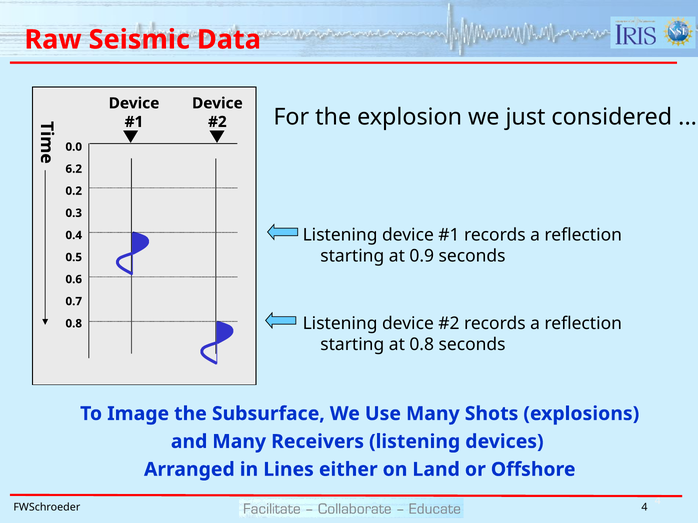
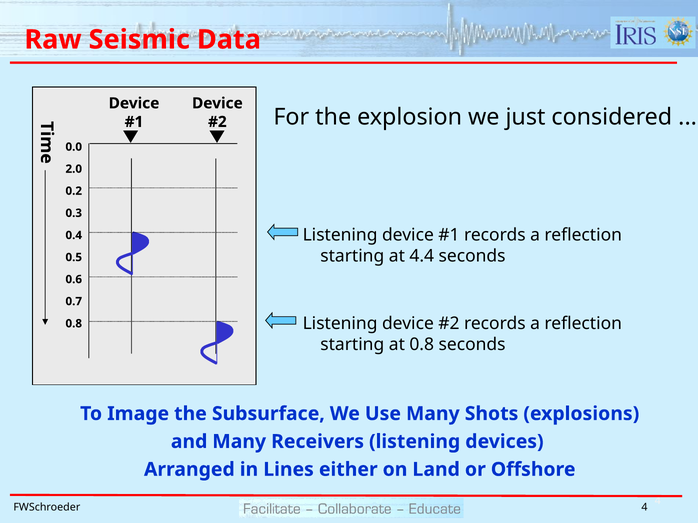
6.2: 6.2 -> 2.0 (74, 169)
0.9: 0.9 -> 4.4 (422, 256)
